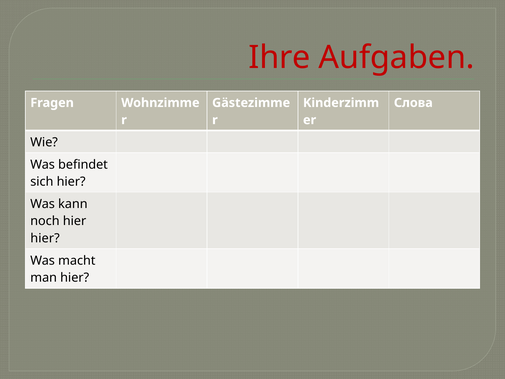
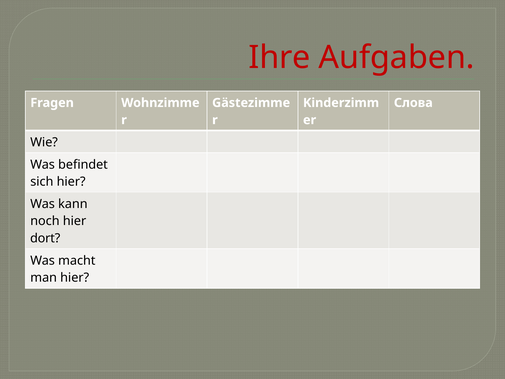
hier: hier -> dort (45, 238)
